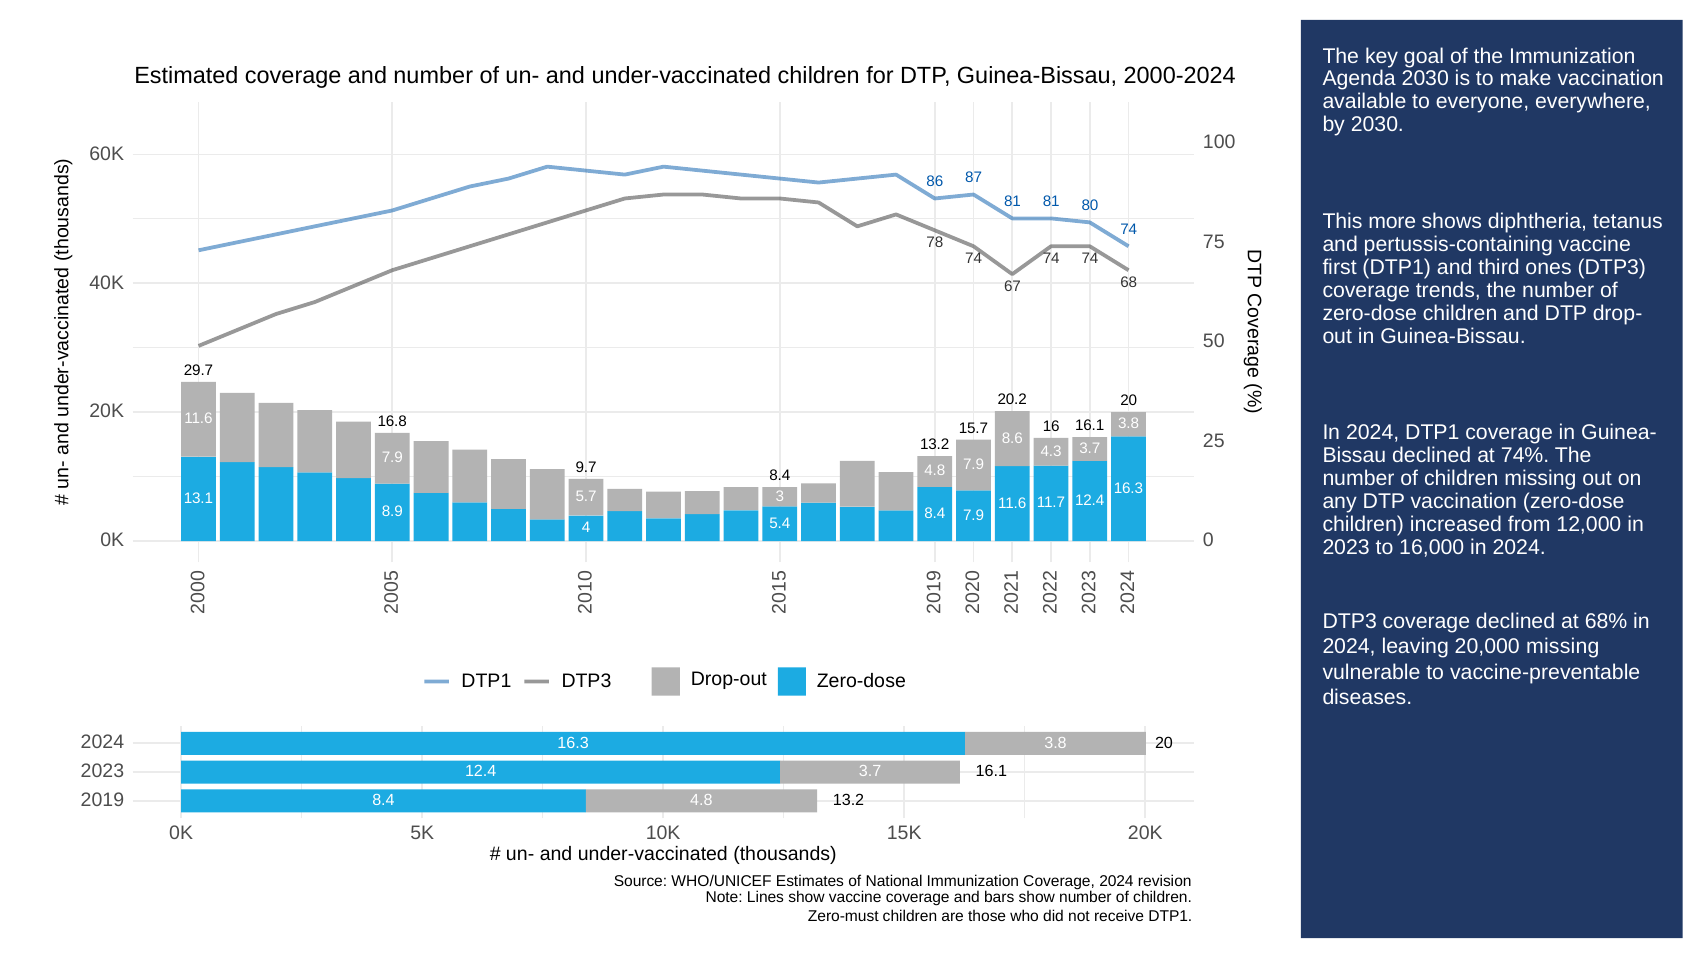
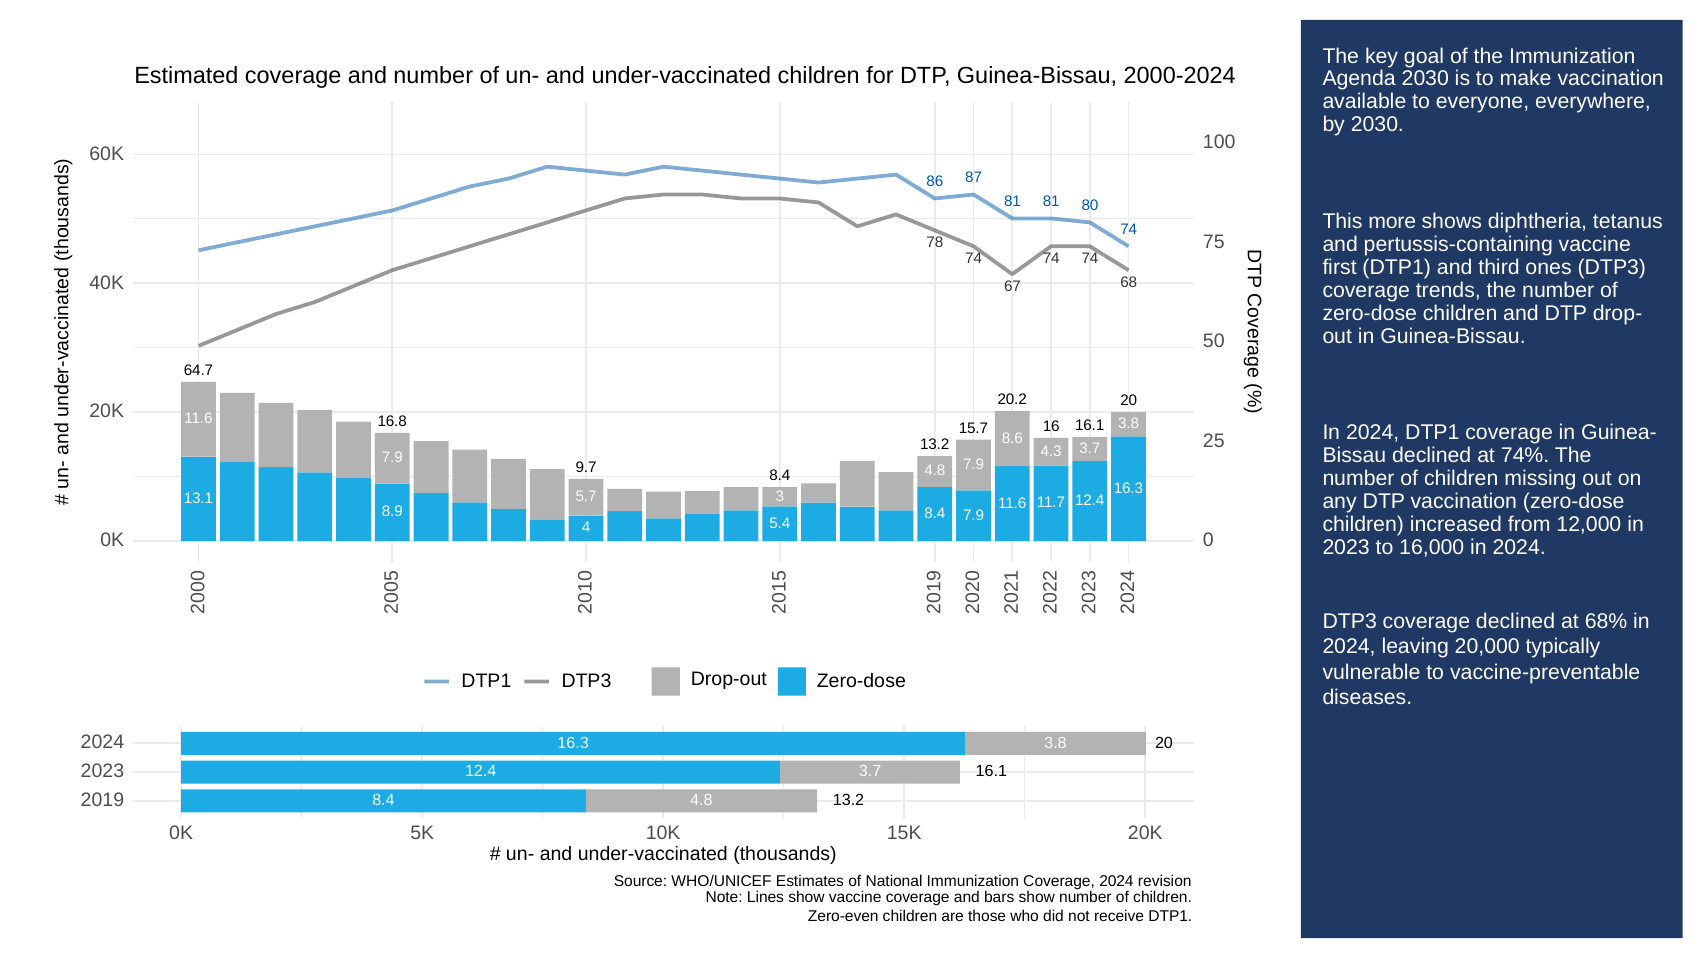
29.7: 29.7 -> 64.7 (198, 371)
20,000 missing: missing -> typically (1563, 647)
Zero-must: Zero-must -> Zero-even (843, 917)
